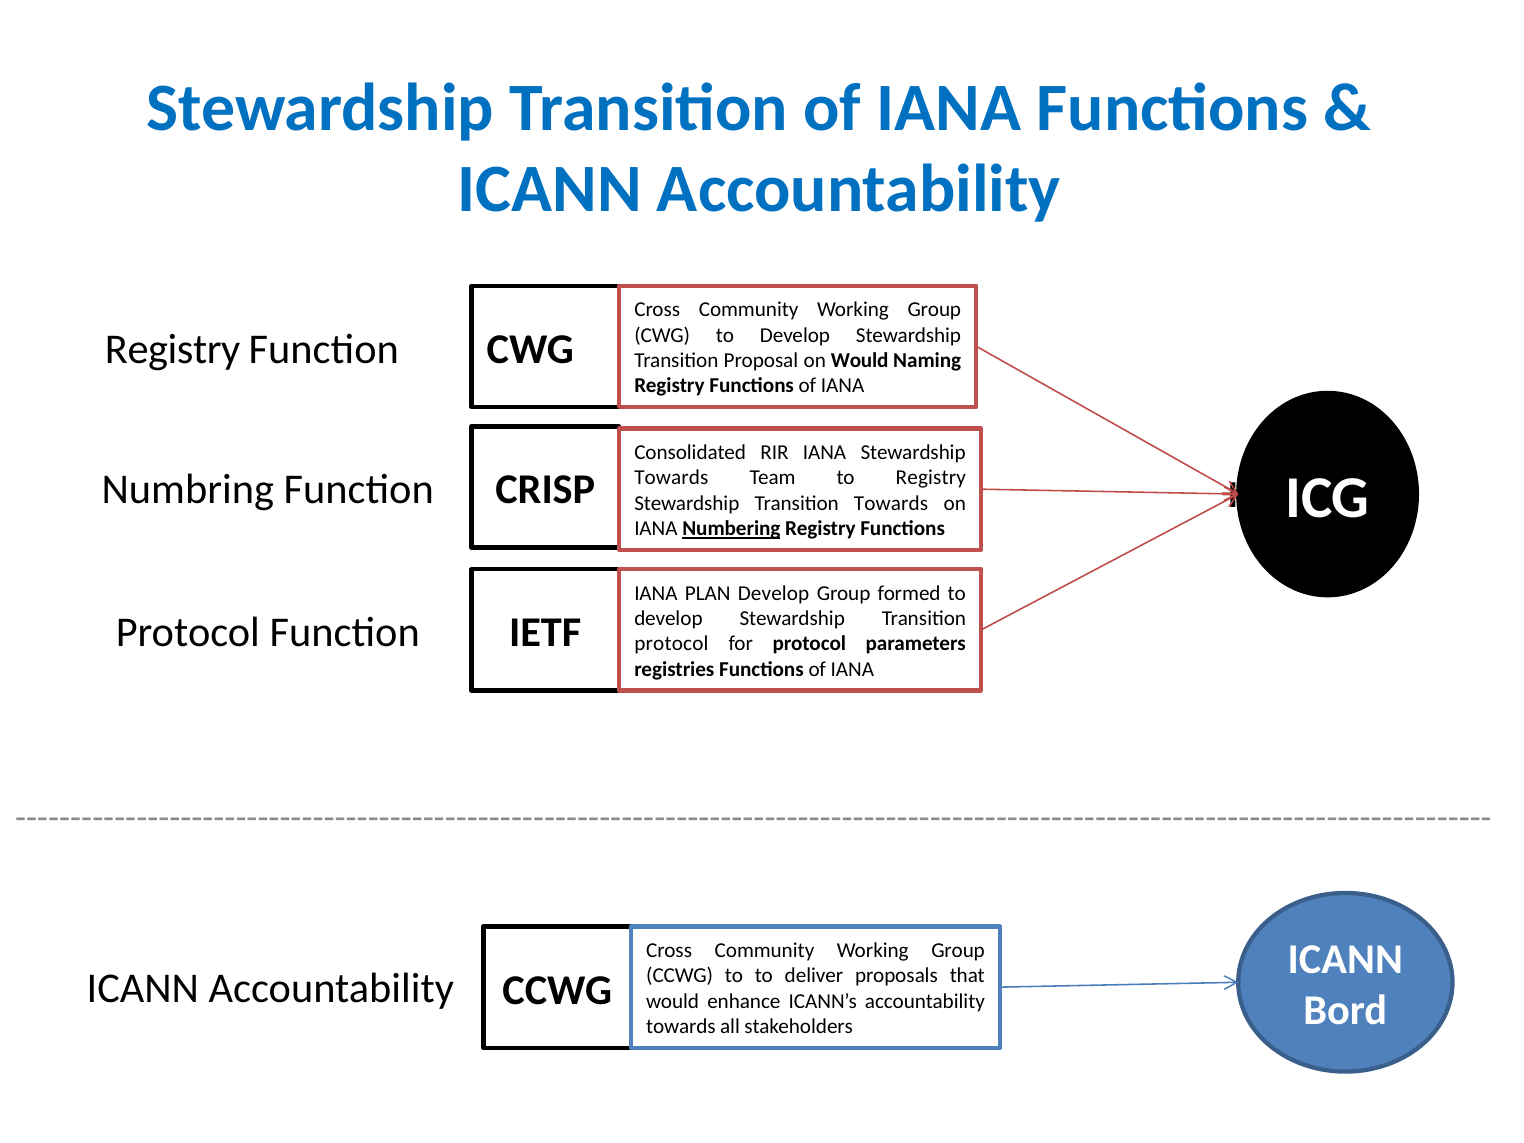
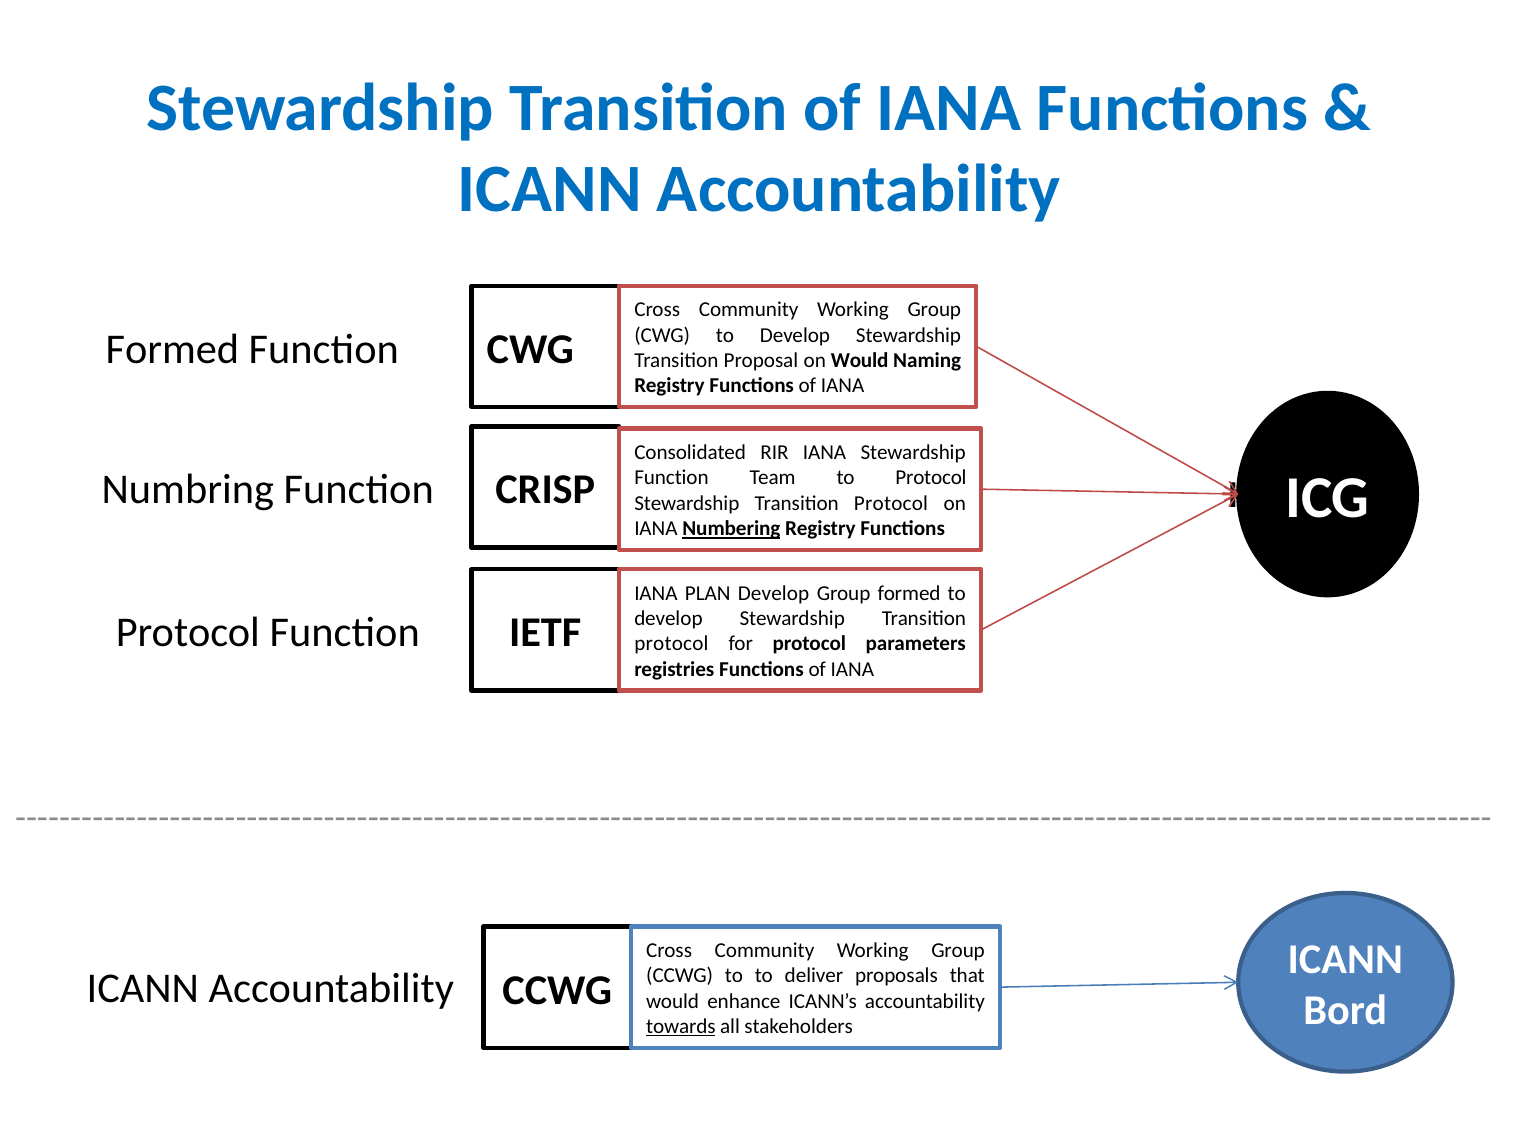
Registry: Registry -> Formed (172, 349)
Towards: Towards -> Function (671, 478)
to Registry: Registry -> Protocol (931, 478)
Towards: Towards -> Protocol (891, 503)
towards underline: none -> present (681, 1027)
